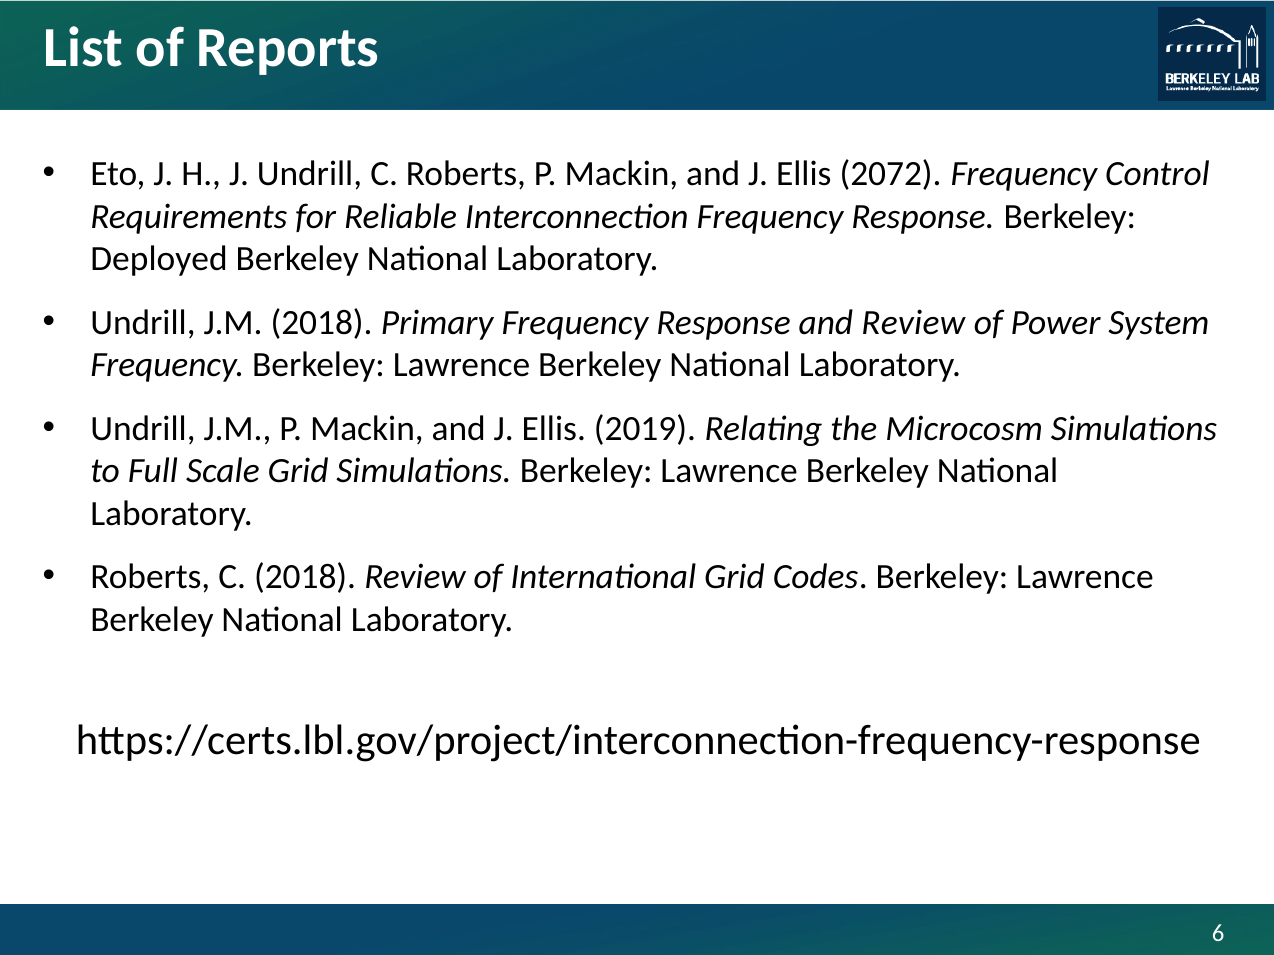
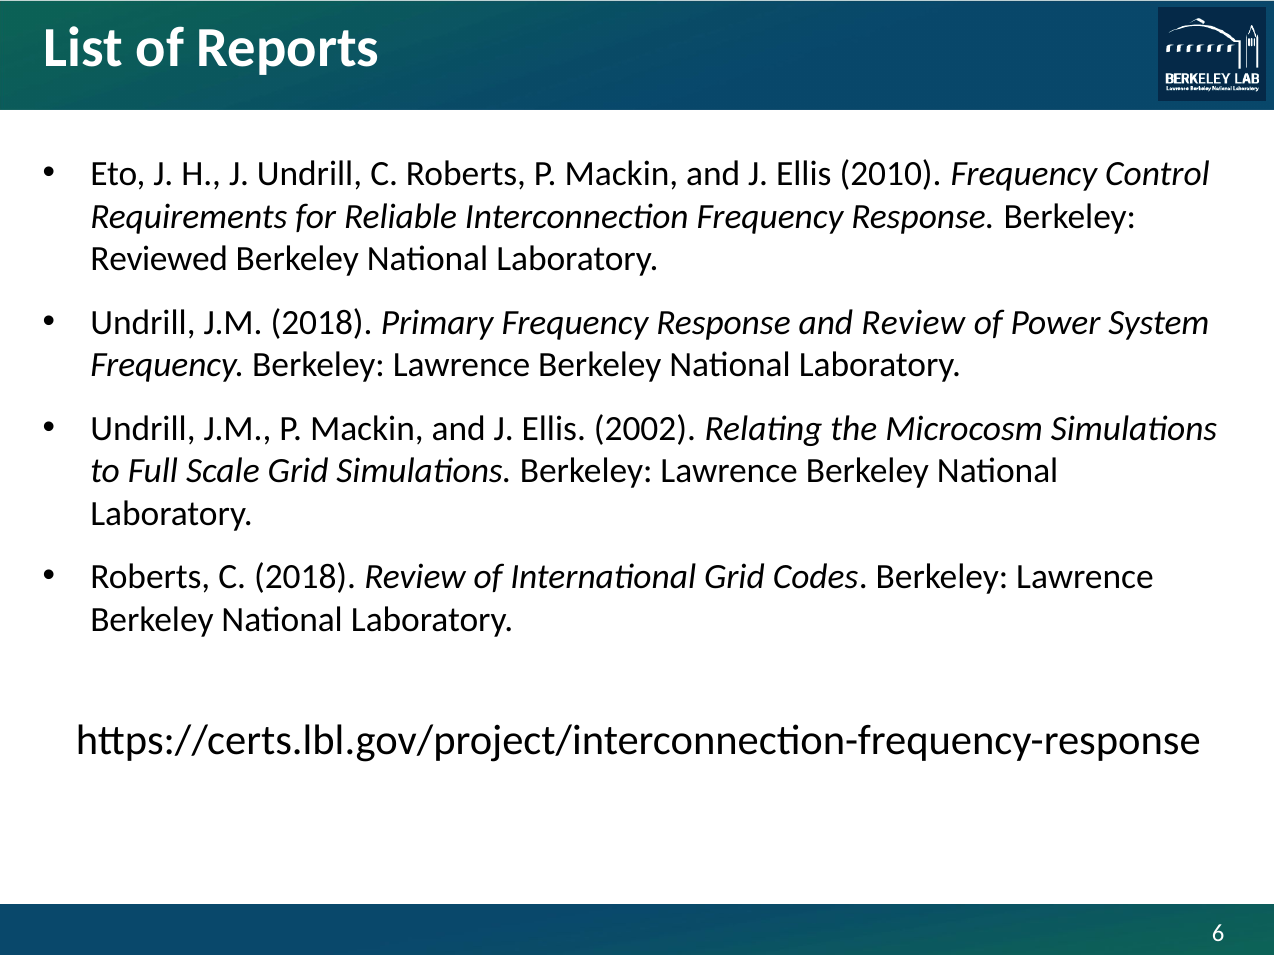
2072: 2072 -> 2010 (891, 174)
Deployed: Deployed -> Reviewed (159, 259)
2019: 2019 -> 2002 (645, 429)
